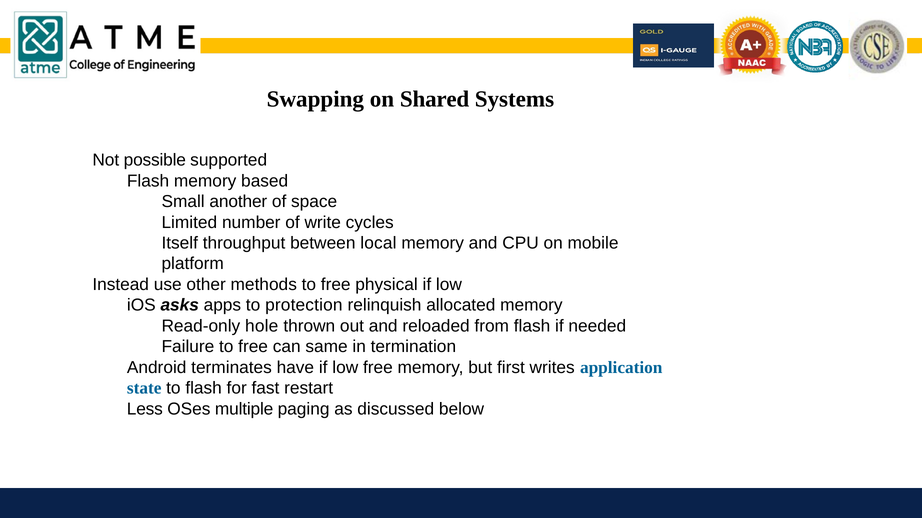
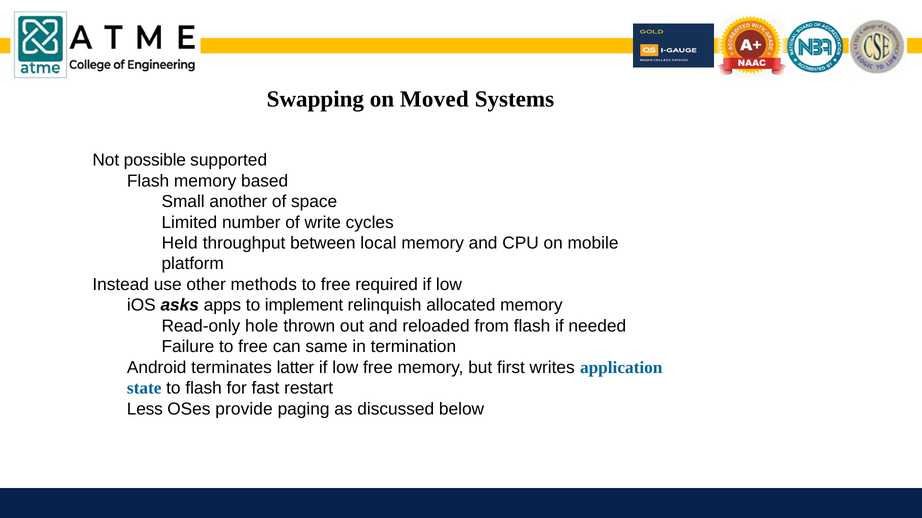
Shared: Shared -> Moved (434, 99)
Itself: Itself -> Held (180, 243)
physical: physical -> required (387, 285)
protection: protection -> implement (304, 306)
have: have -> latter (295, 368)
multiple: multiple -> provide (244, 409)
